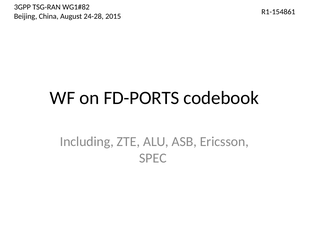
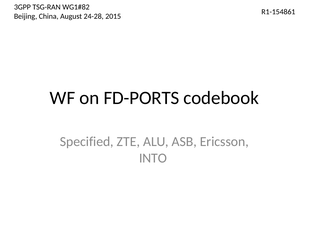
Including: Including -> Specified (87, 142)
SPEC: SPEC -> INTO (153, 159)
